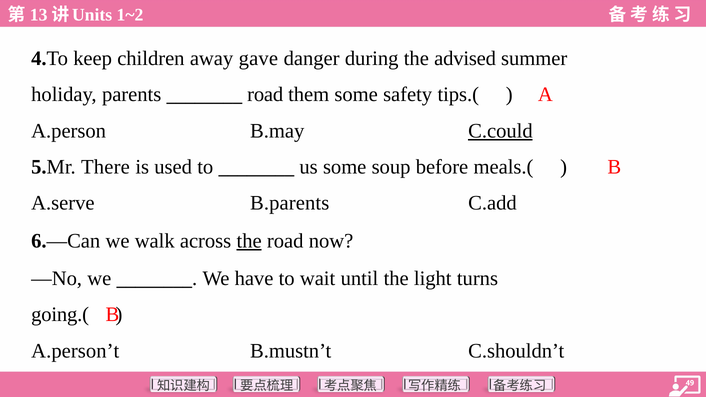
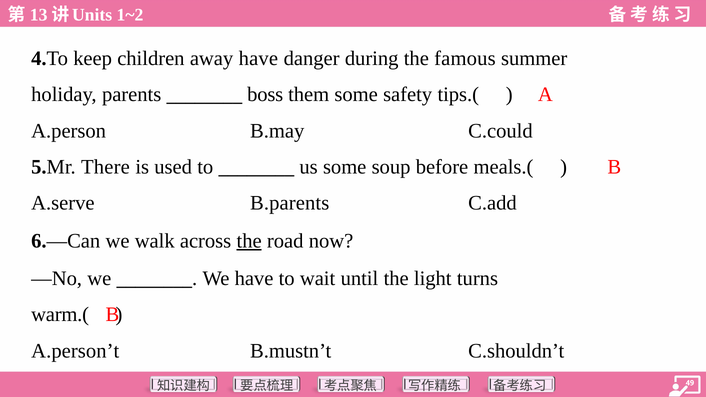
away gave: gave -> have (258, 59)
advised: advised -> famous (465, 59)
road: road -> boss (265, 95)
C.could underline: present -> none (500, 131)
going.(: going.( -> warm.( (60, 314)
